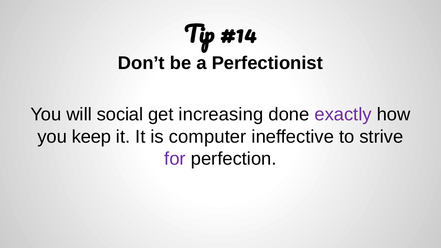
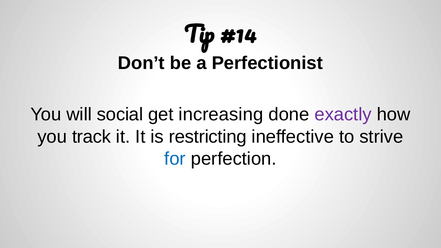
keep: keep -> track (92, 137)
computer: computer -> restricting (208, 137)
for colour: purple -> blue (175, 159)
